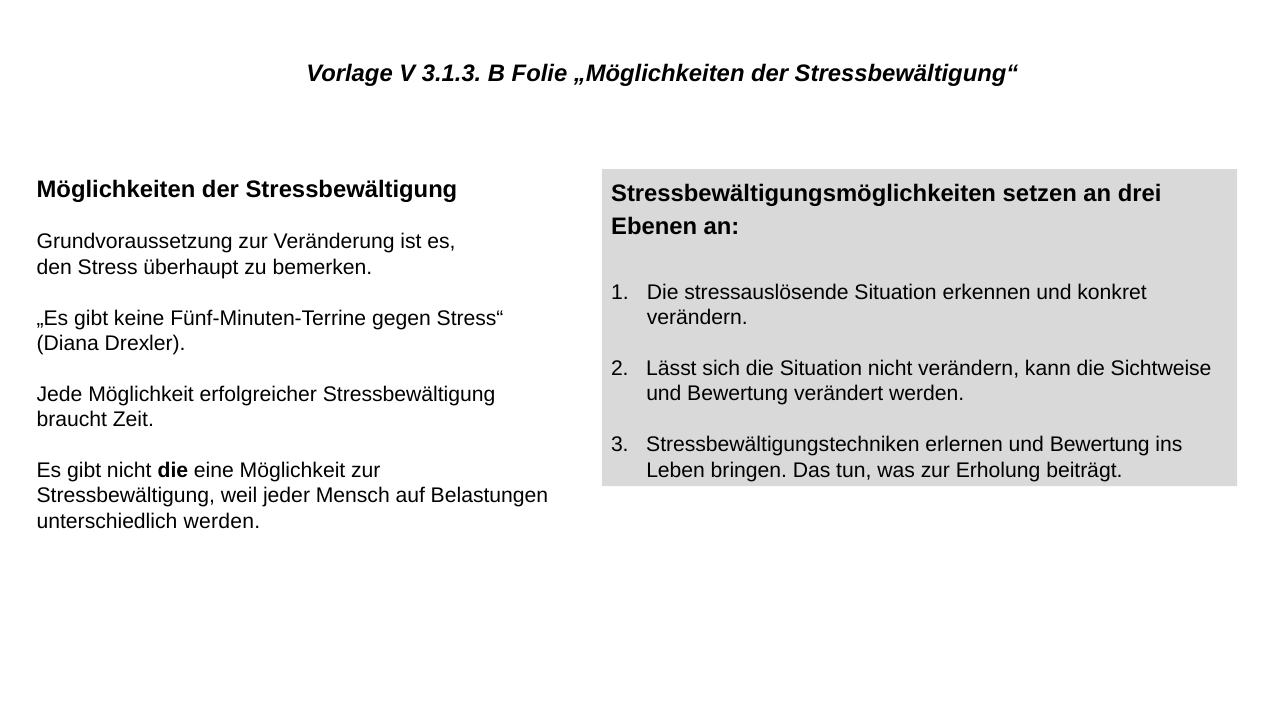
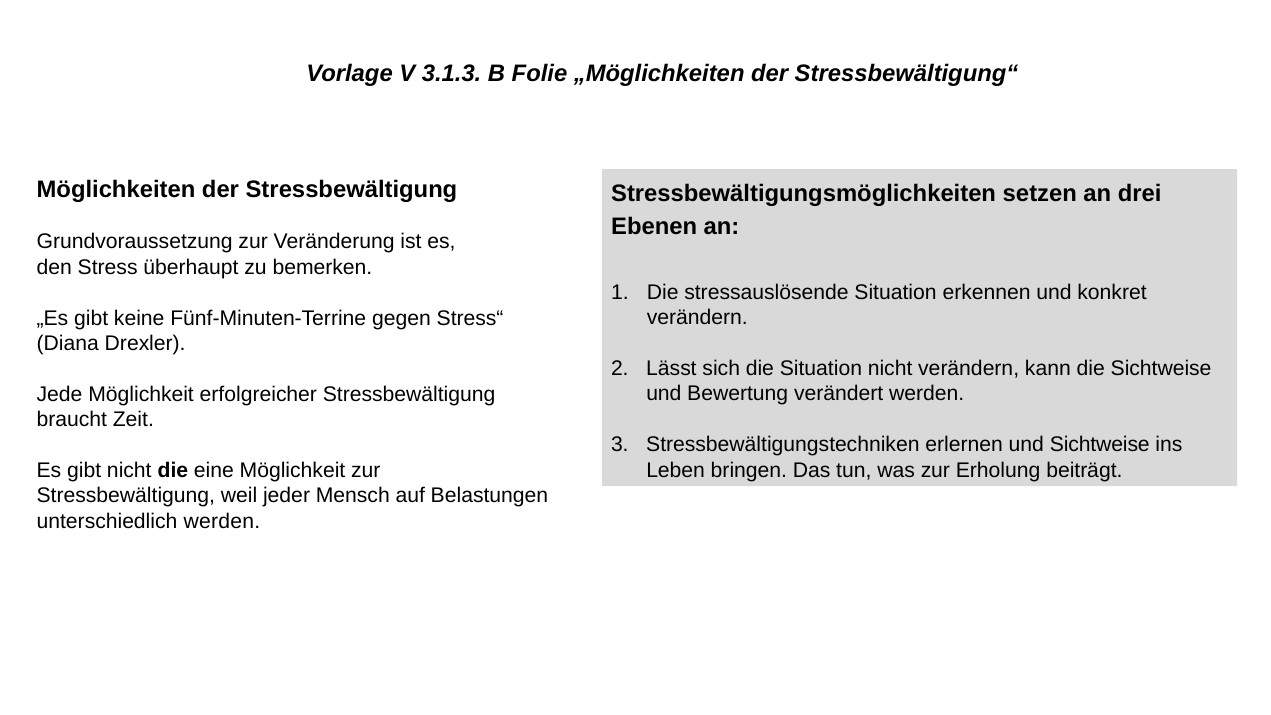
erlernen und Bewertung: Bewertung -> Sichtweise (1100, 445)
